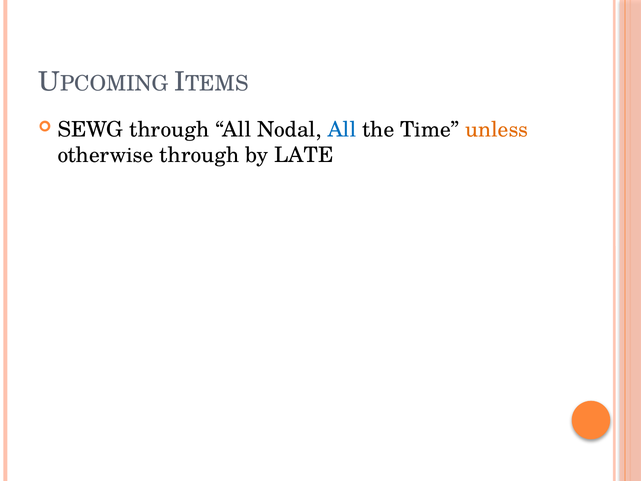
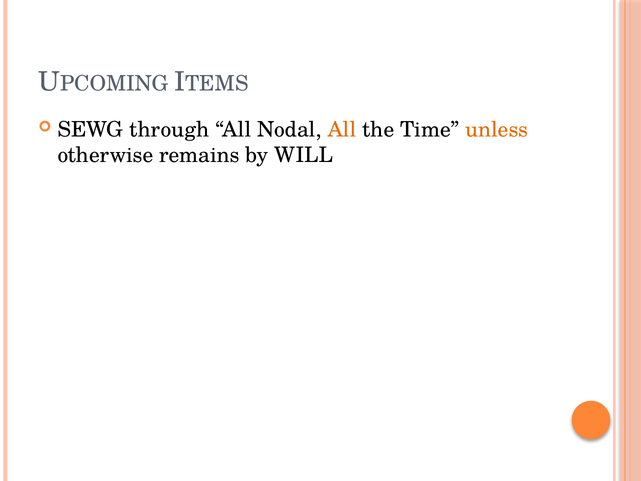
All colour: blue -> orange (342, 130)
otherwise through: through -> remains (199, 155)
LATE: LATE -> WILL (304, 155)
